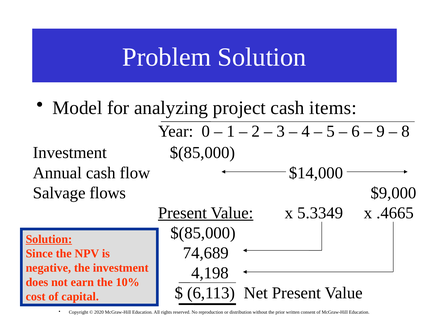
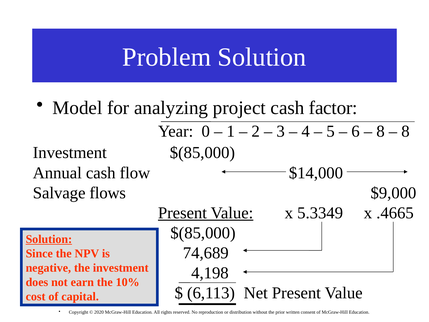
items: items -> factor (333, 108)
9: 9 -> 8 (381, 131)
